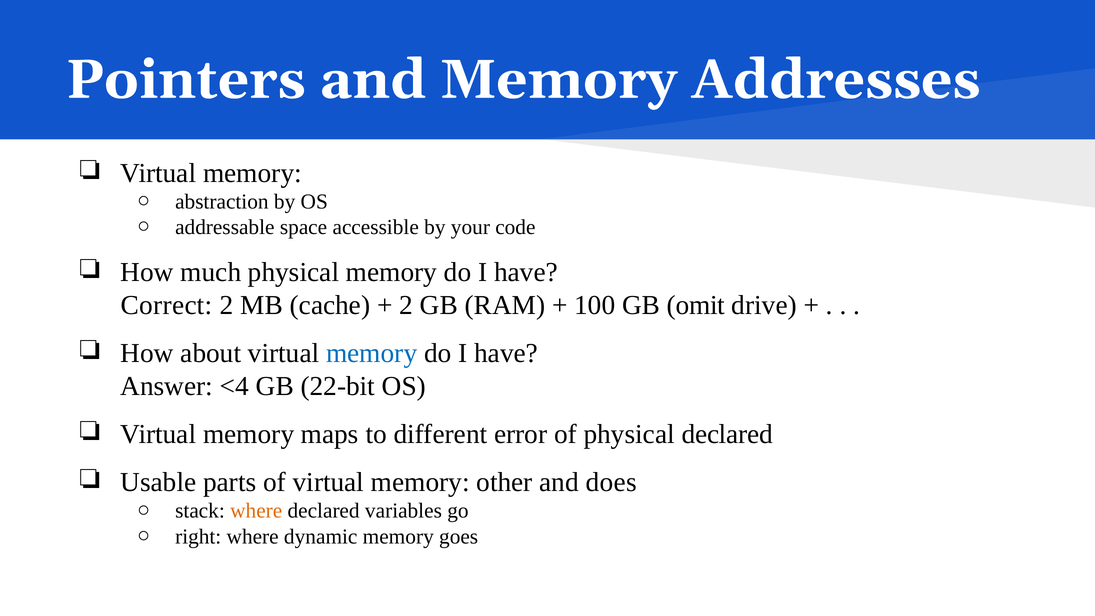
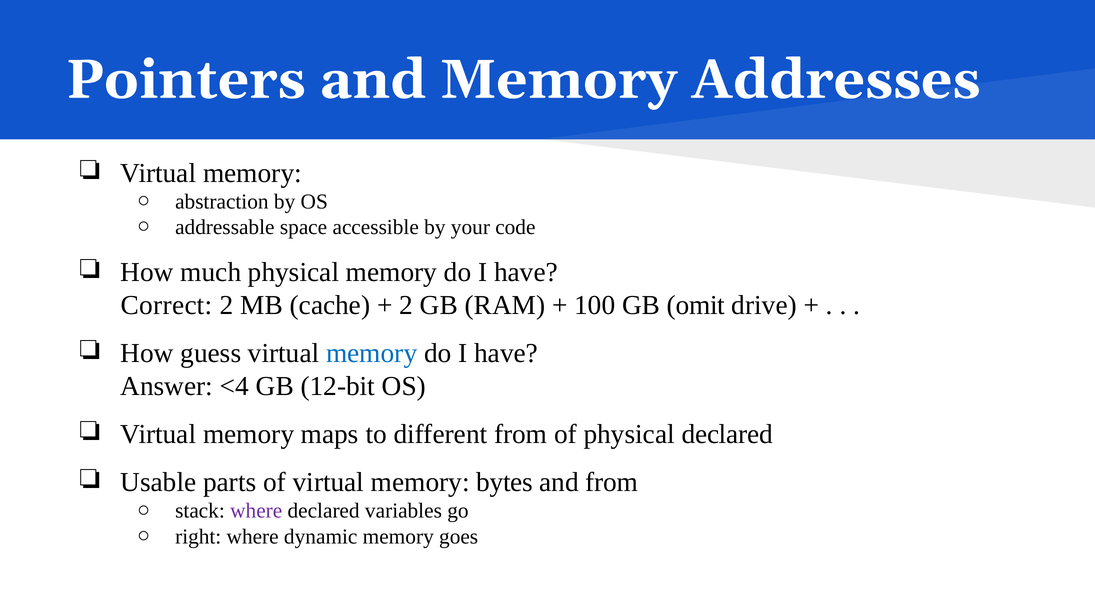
about: about -> guess (211, 353)
22-bit: 22-bit -> 12-bit (338, 386)
different error: error -> from (521, 434)
other: other -> bytes (505, 482)
and does: does -> from (612, 482)
where colour: orange -> purple (256, 511)
